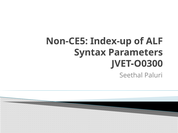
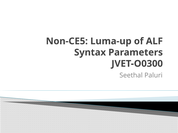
Index-up: Index-up -> Luma-up (111, 41)
